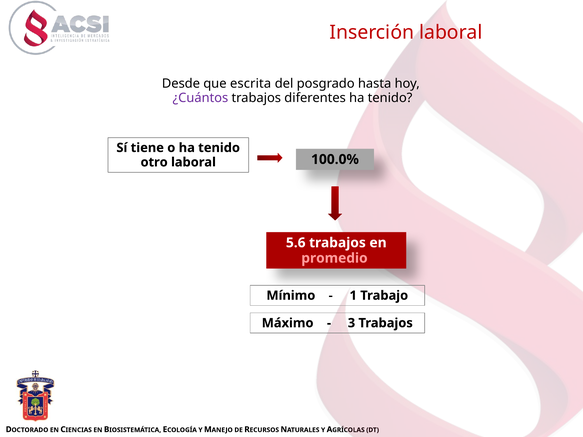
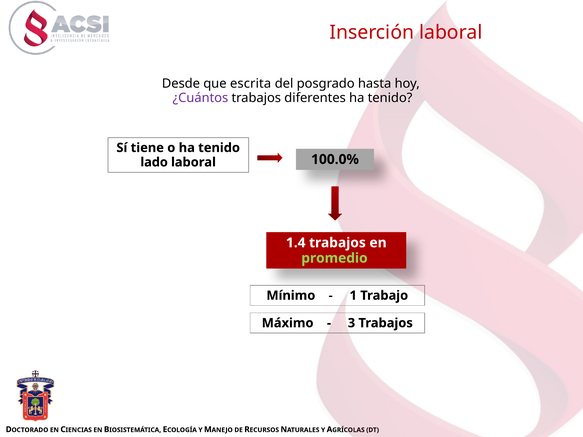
otro: otro -> lado (154, 162)
5.6: 5.6 -> 1.4 (296, 243)
promedio colour: pink -> light green (334, 258)
